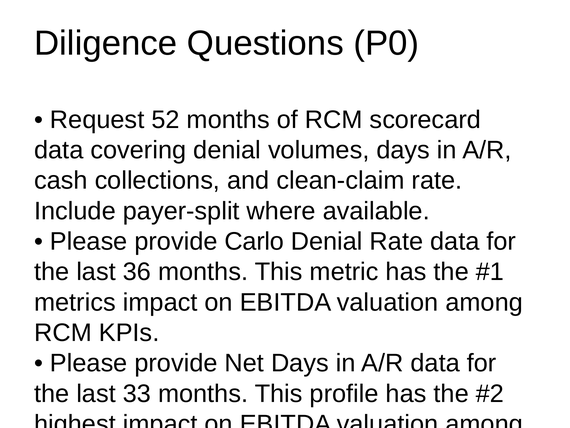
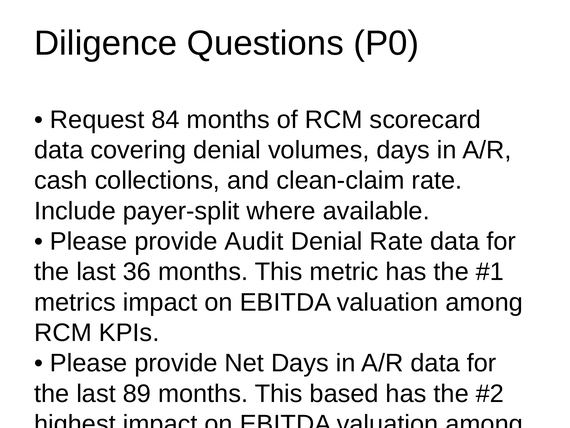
52: 52 -> 84 (165, 120)
Carlo: Carlo -> Audit (254, 241)
33: 33 -> 89 (137, 393)
profile: profile -> based (344, 393)
